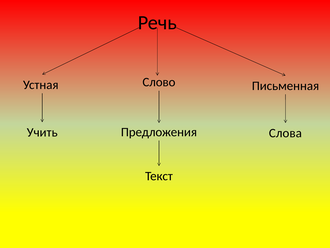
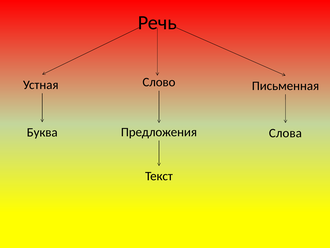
Учить: Учить -> Буква (42, 132)
